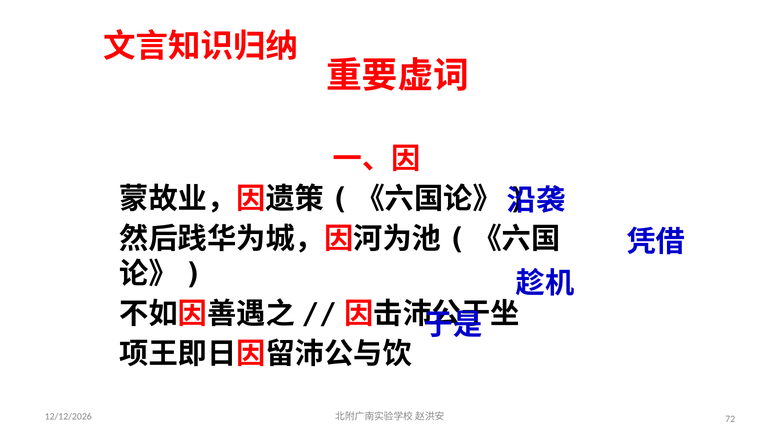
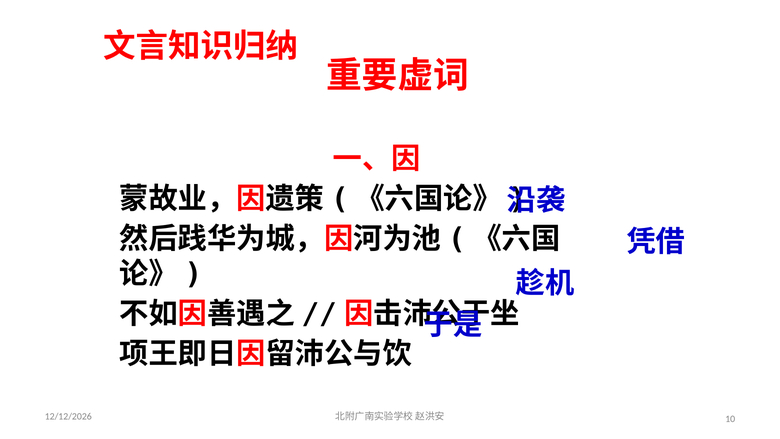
72: 72 -> 10 (730, 419)
